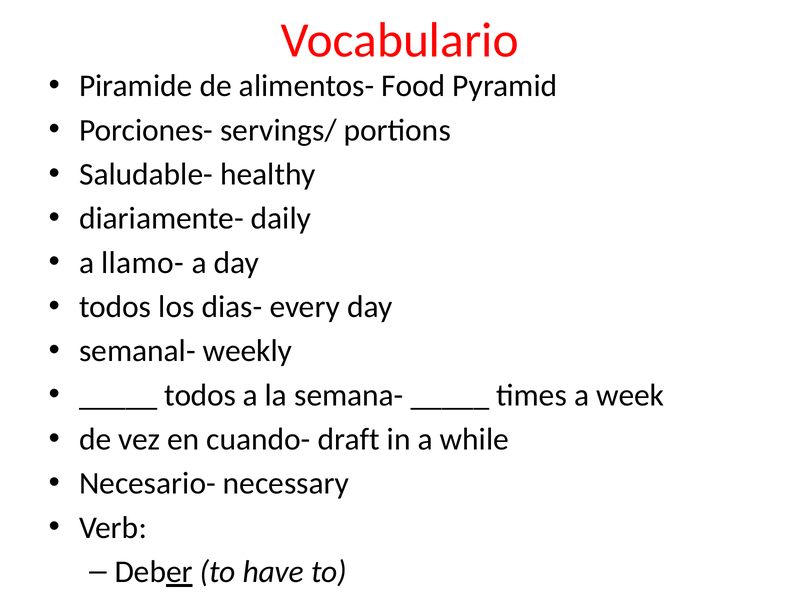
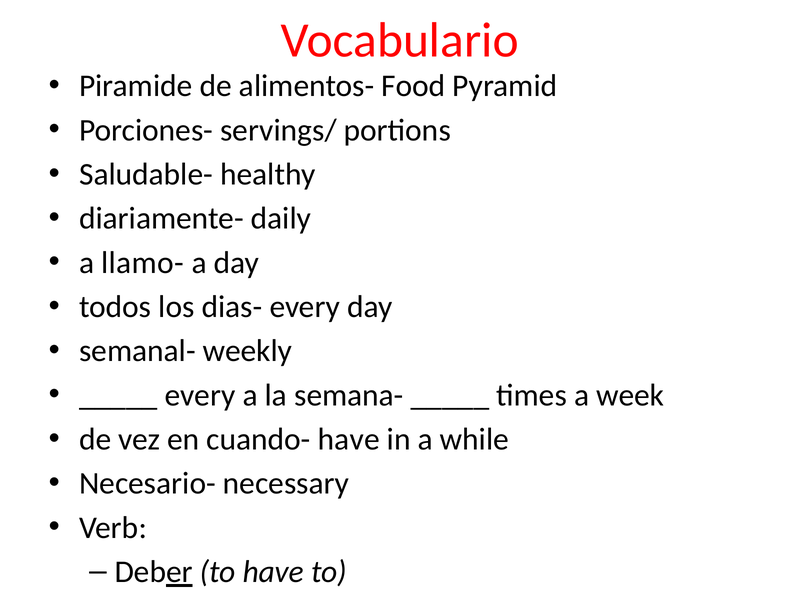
todos: todos -> every (200, 395)
cuando- draft: draft -> have (349, 440)
